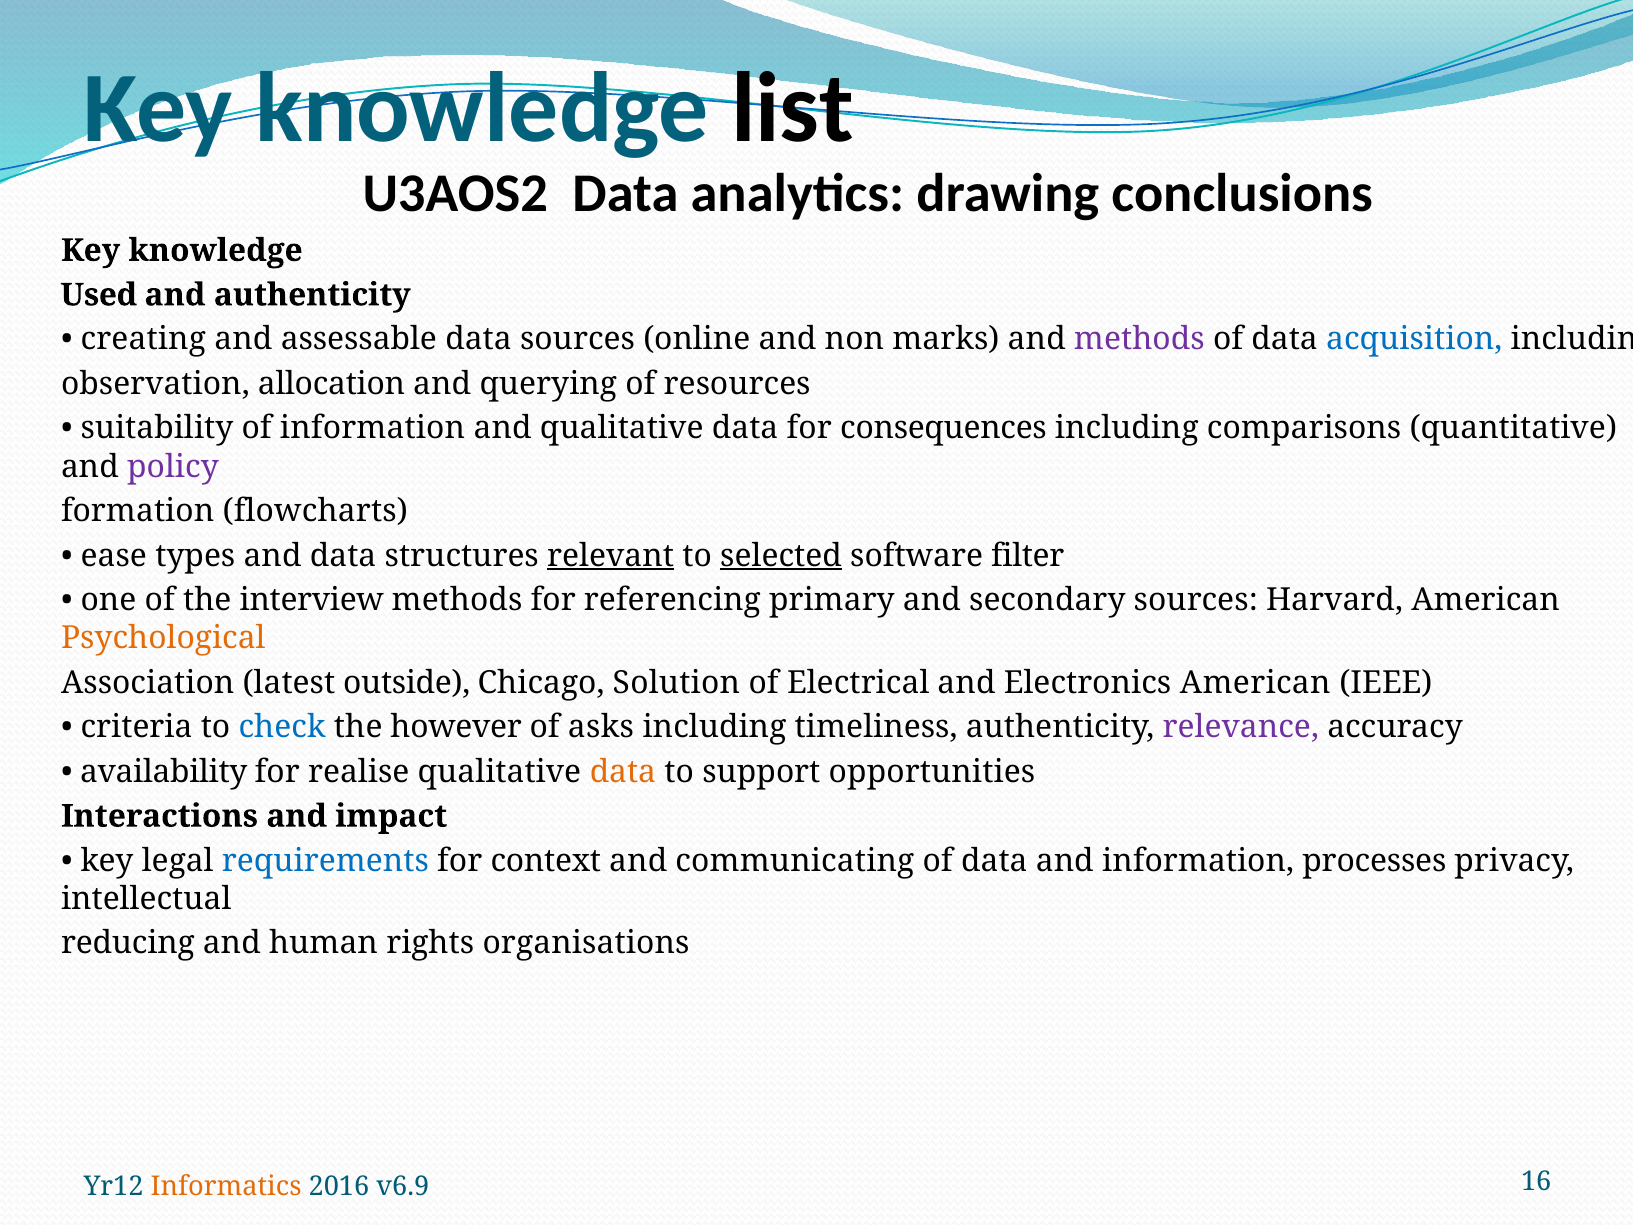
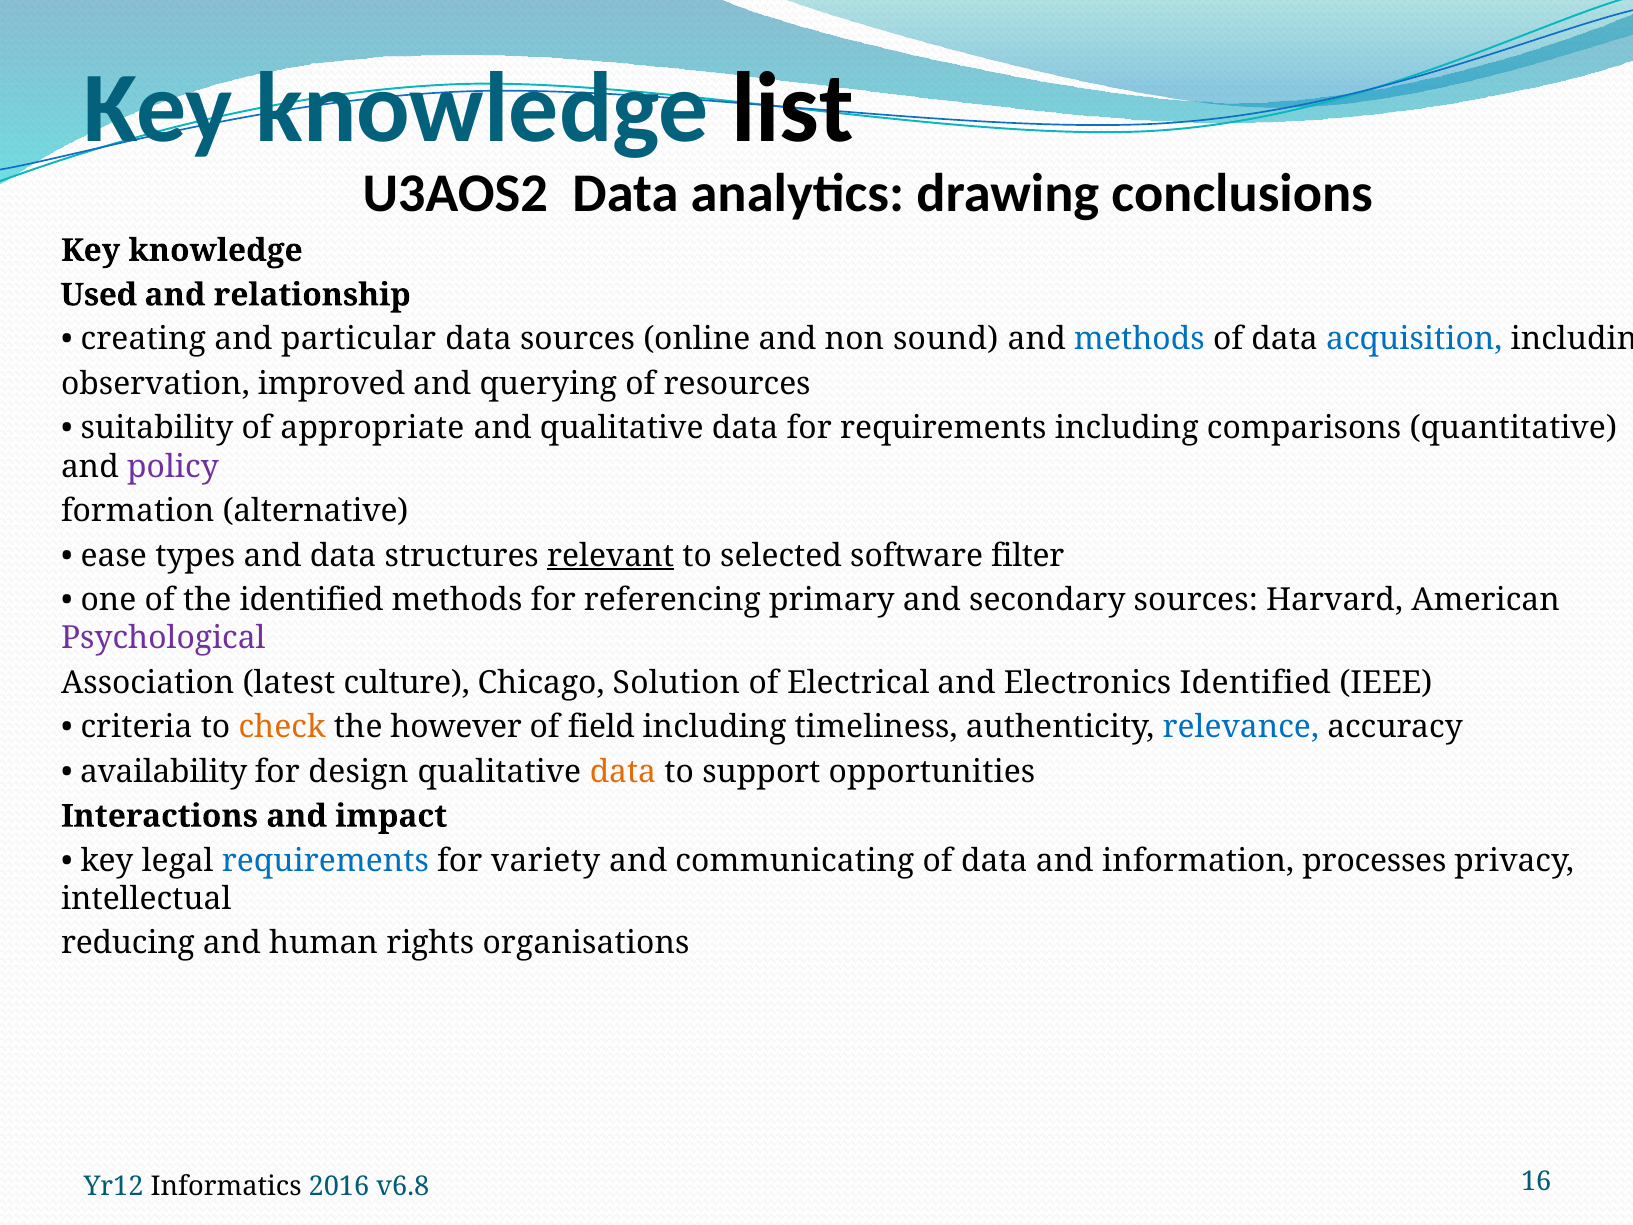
and authenticity: authenticity -> relationship (312, 295)
assessable: assessable -> particular (359, 339)
marks: marks -> sound (946, 339)
methods colour: purple -> blue (1139, 339)
allocation: allocation -> improved (331, 384)
of information: information -> appropriate (372, 428)
for consequences: consequences -> requirements (943, 428)
flowcharts: flowcharts -> alternative (315, 511)
selected underline: present -> none (781, 555)
the interview: interview -> identified (312, 600)
Psychological colour: orange -> purple (163, 638)
outside: outside -> culture (407, 683)
Electronics American: American -> Identified (1255, 683)
check colour: blue -> orange (282, 727)
asks: asks -> field (601, 727)
relevance colour: purple -> blue (1241, 727)
realise: realise -> design (359, 772)
context: context -> variety (546, 861)
Informatics colour: orange -> black (226, 1186)
v6.9: v6.9 -> v6.8 (403, 1186)
